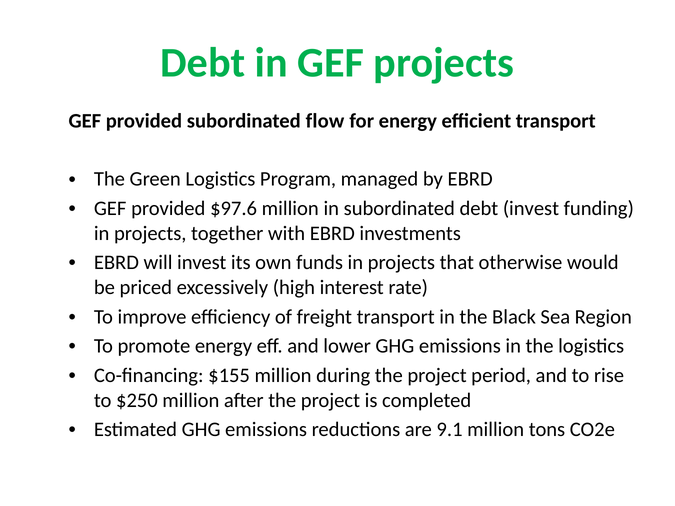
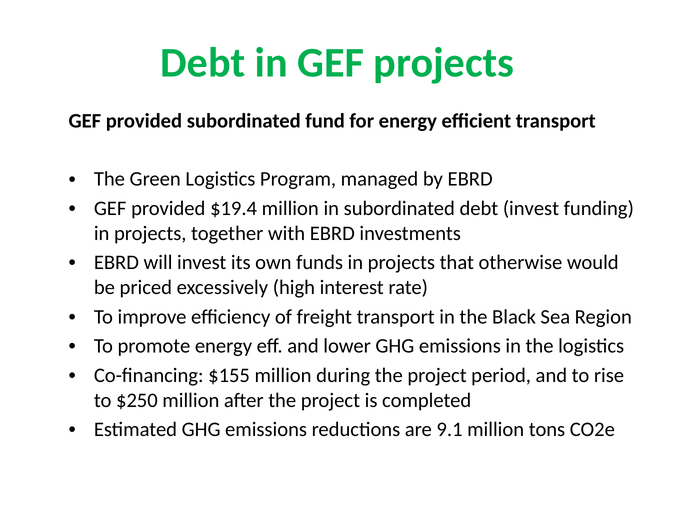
flow: flow -> fund (325, 121)
$97.6: $97.6 -> $19.4 (234, 208)
